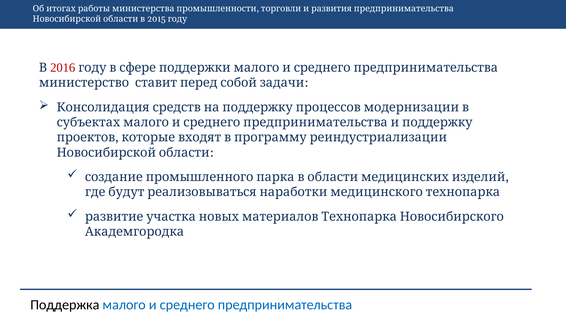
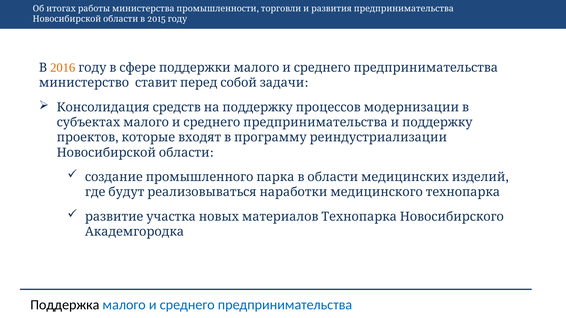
2016 colour: red -> orange (63, 68)
